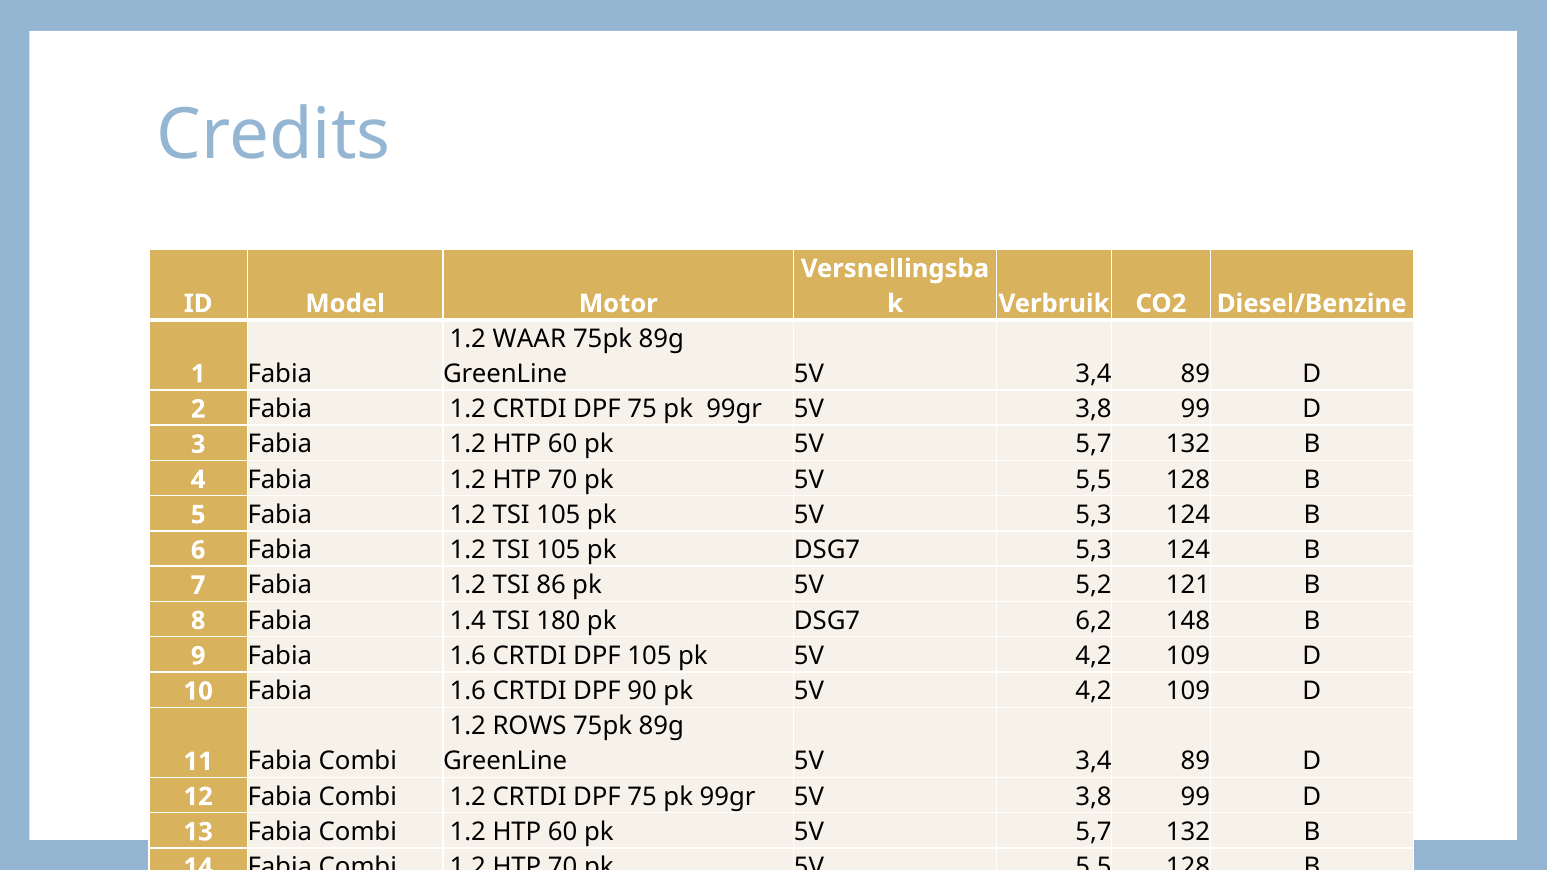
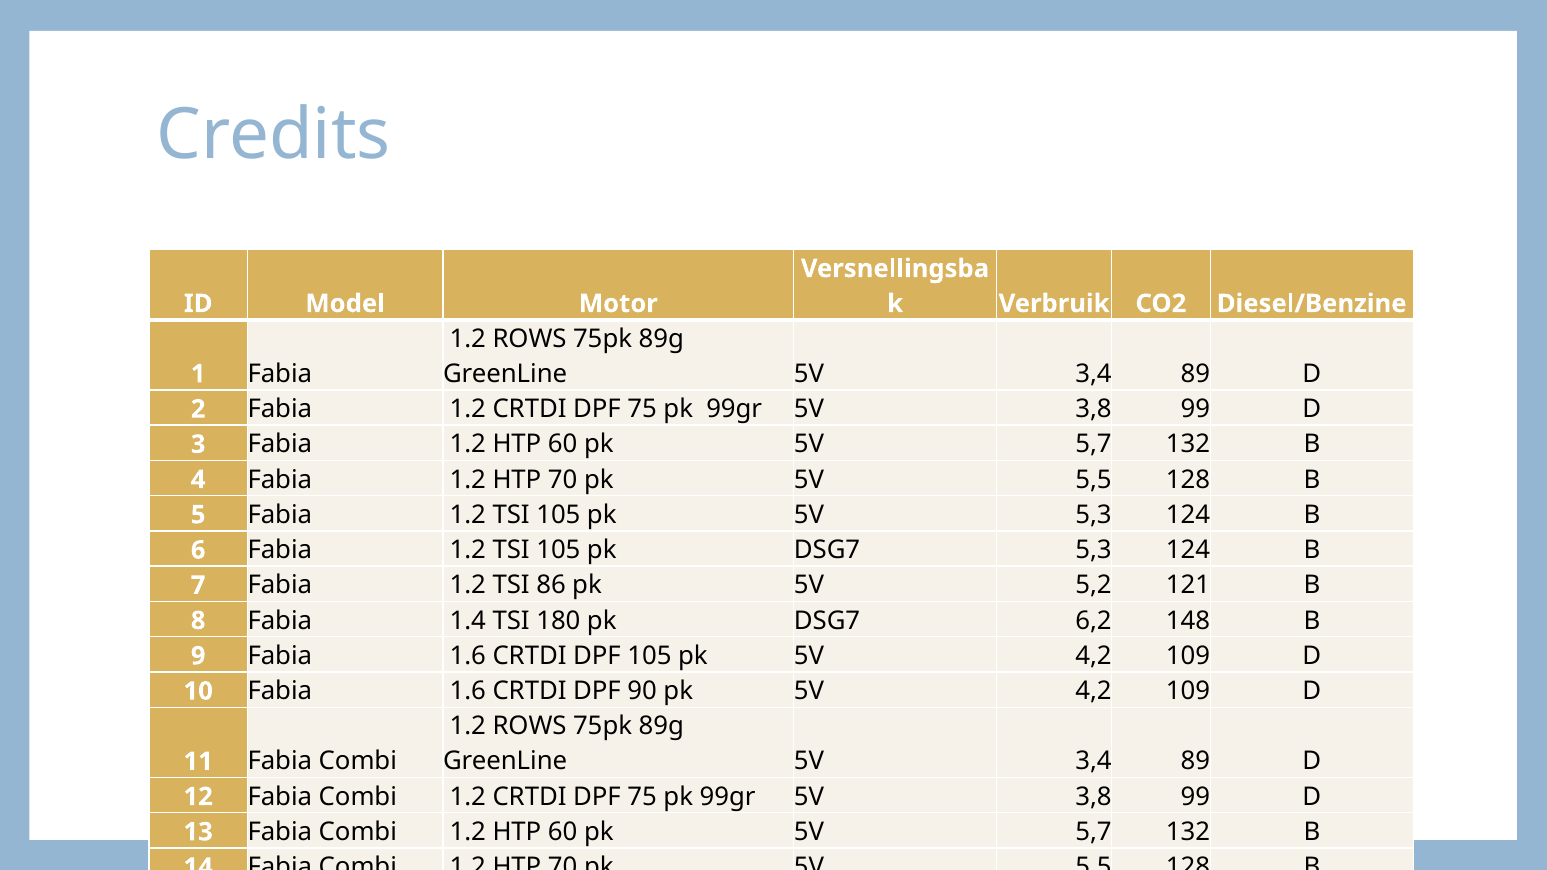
WAAR: WAAR -> ROWS (530, 339)
